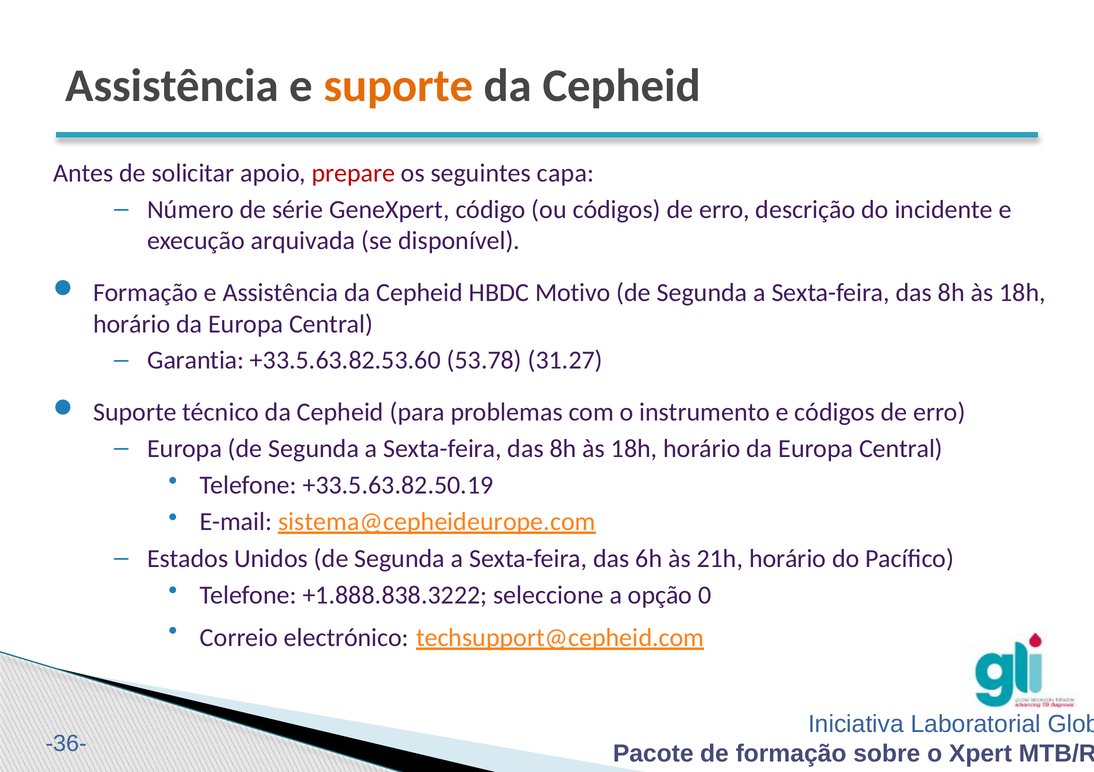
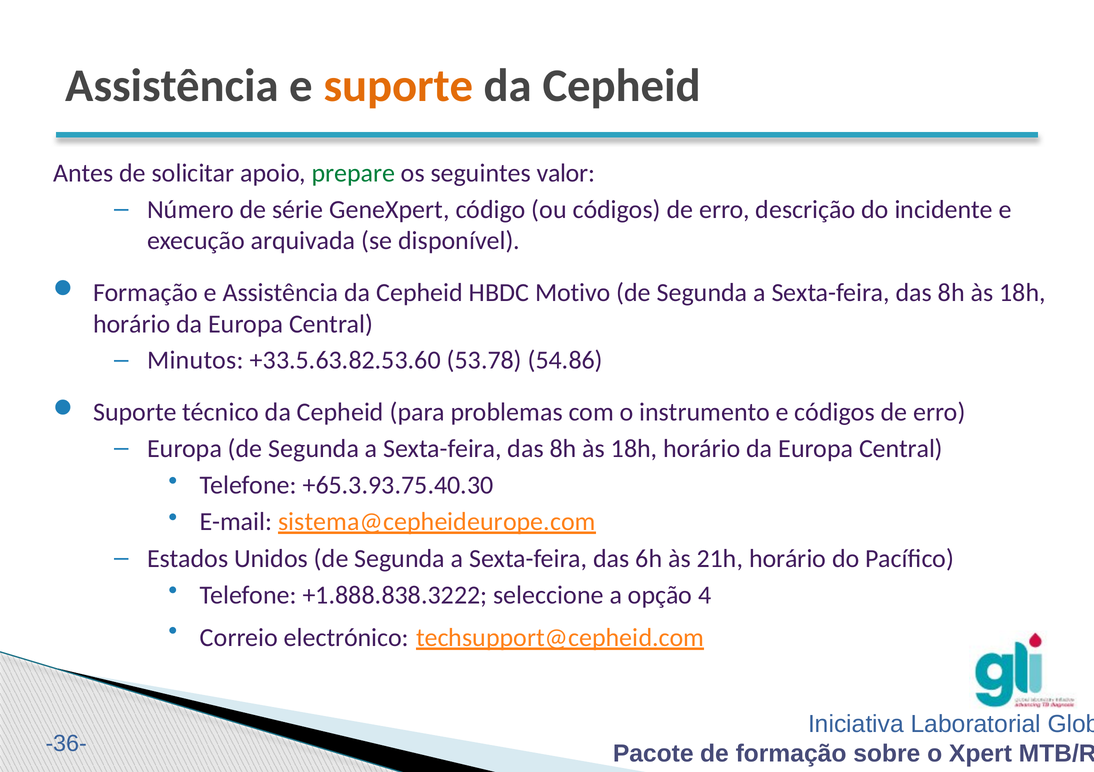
prepare colour: red -> green (353, 173)
capa: capa -> valor (566, 173)
Garantia: Garantia -> Minutos (195, 360)
31.27: 31.27 -> 54.86 (565, 360)
+33.5.63.82.50.19: +33.5.63.82.50.19 -> +65.3.93.75.40.30 (398, 485)
0: 0 -> 4 (705, 595)
